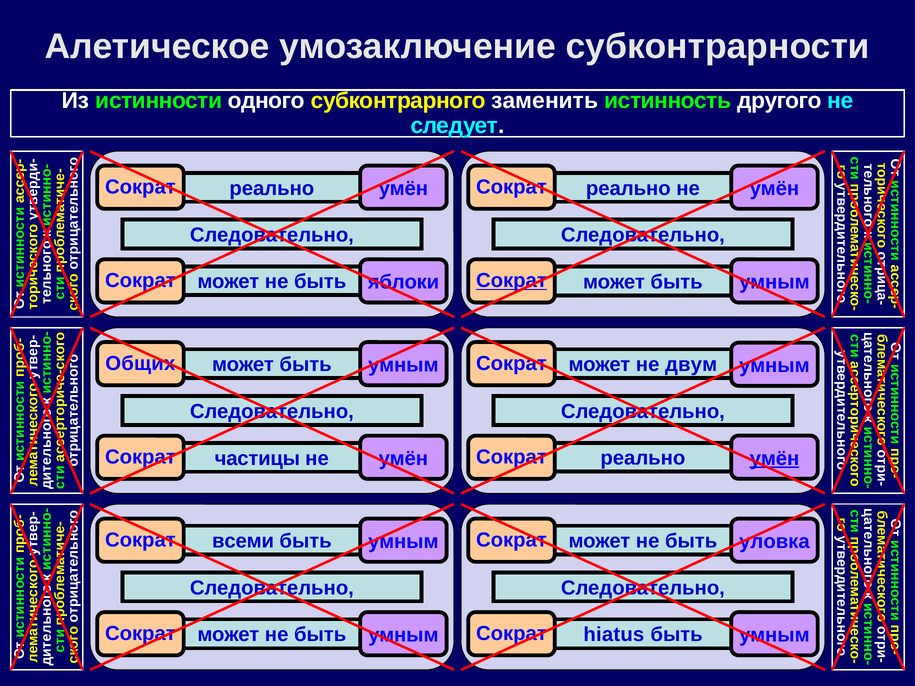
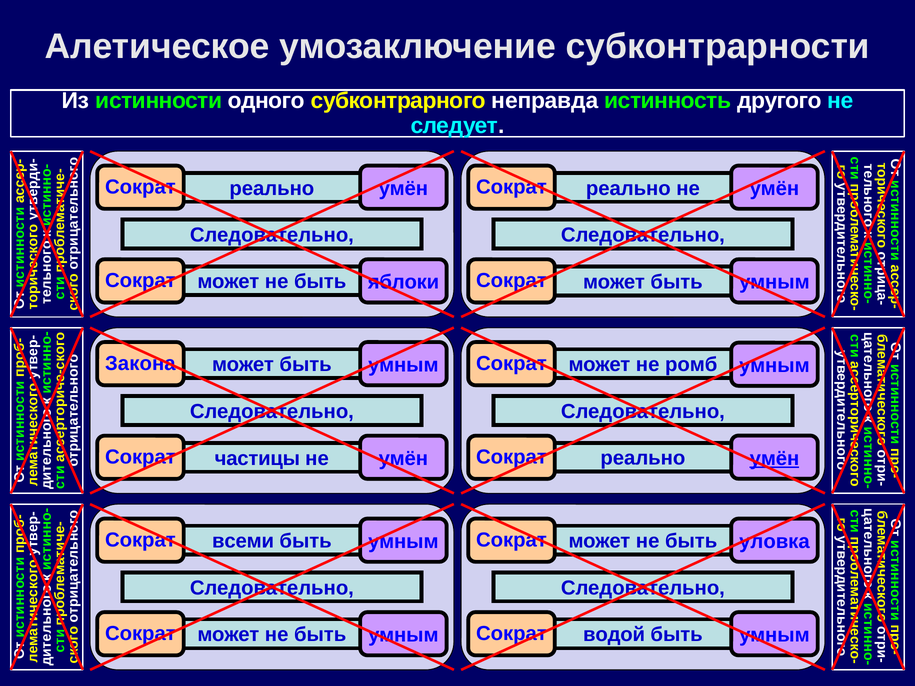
заменить: заменить -> неправда (545, 101)
Сократ underline: present -> none (511, 281)
Общих: Общих -> Закона (140, 364)
двум: двум -> ромб (691, 365)
hiatus: hiatus -> водой (614, 635)
